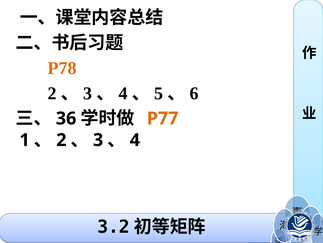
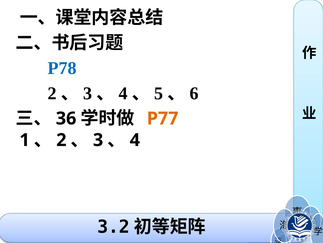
P78 colour: orange -> blue (62, 68)
